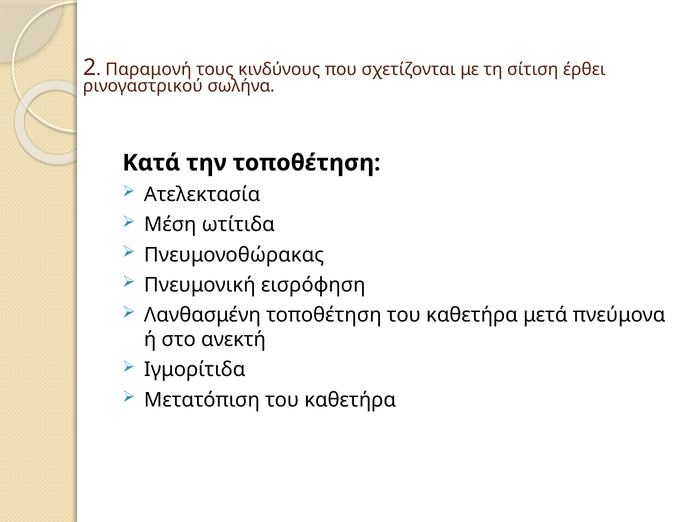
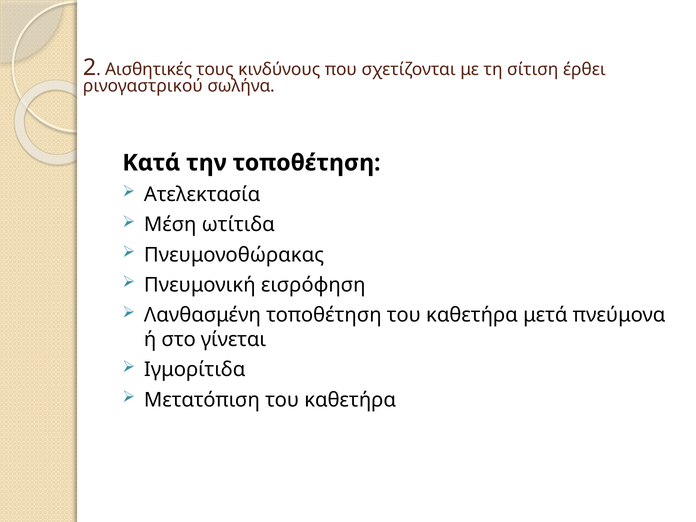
Παραμονή: Παραμονή -> Αισθητικές (149, 69)
ανεκτή: ανεκτή -> γίνεται (233, 340)
